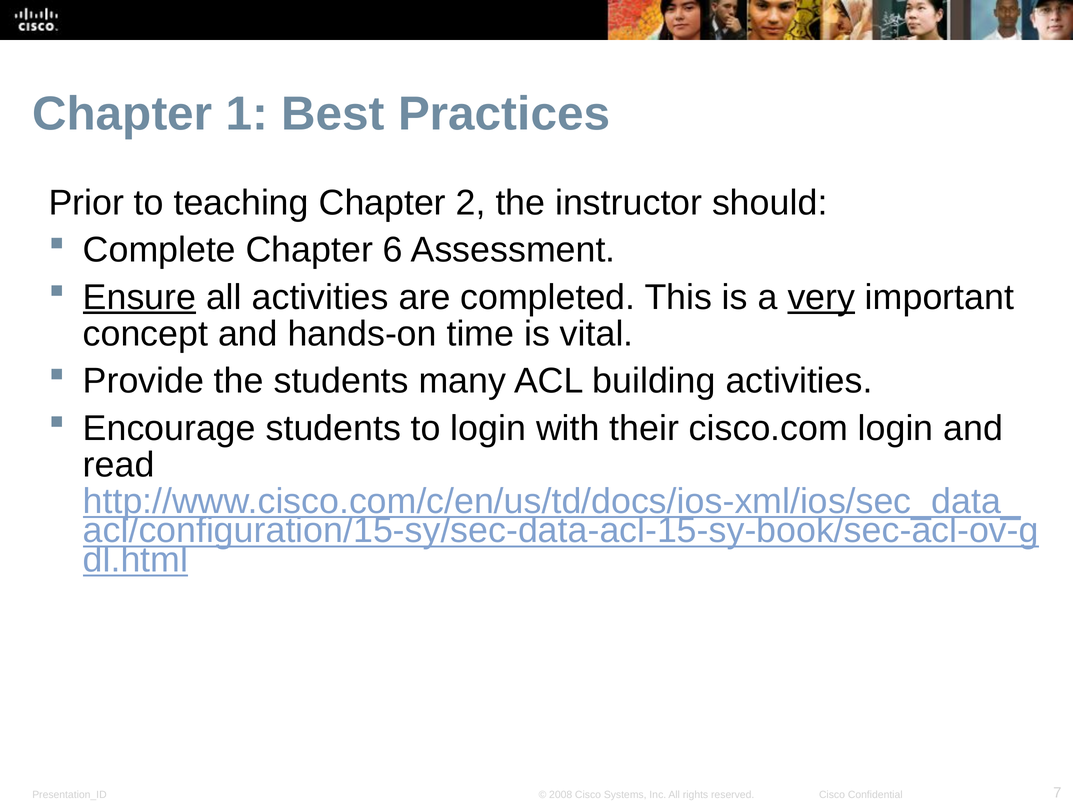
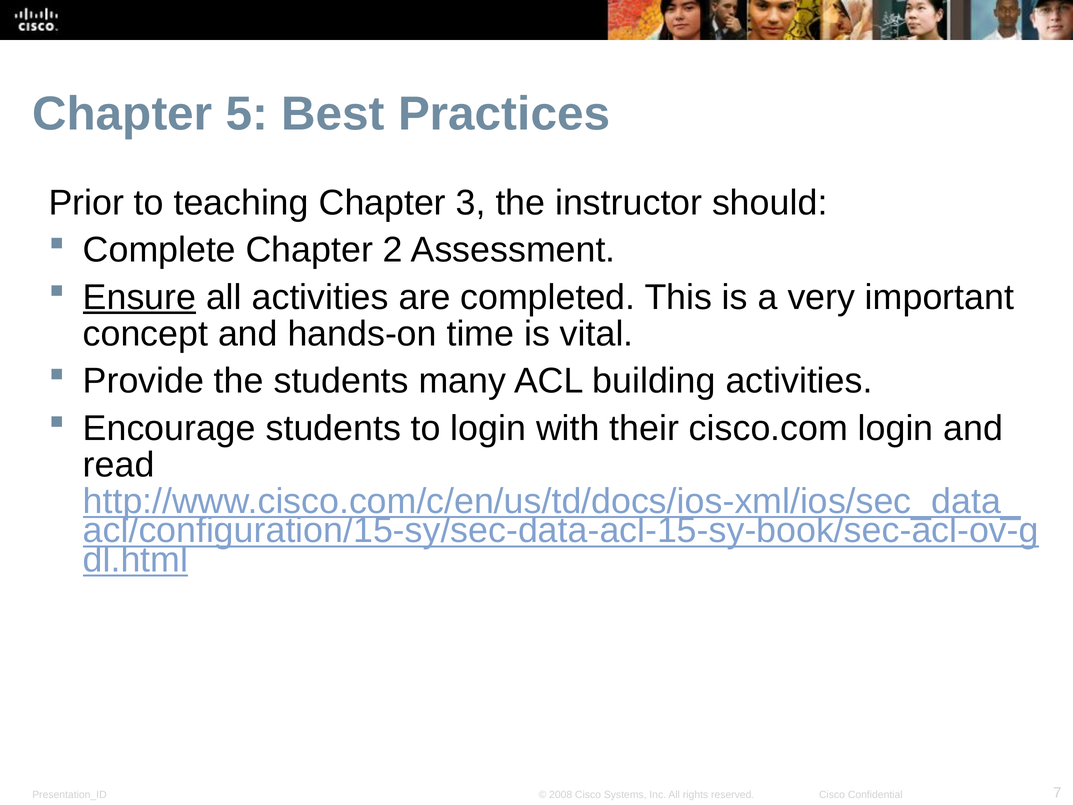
1: 1 -> 5 (247, 114)
2: 2 -> 3 (471, 203)
6: 6 -> 2 (393, 250)
very underline: present -> none (821, 297)
